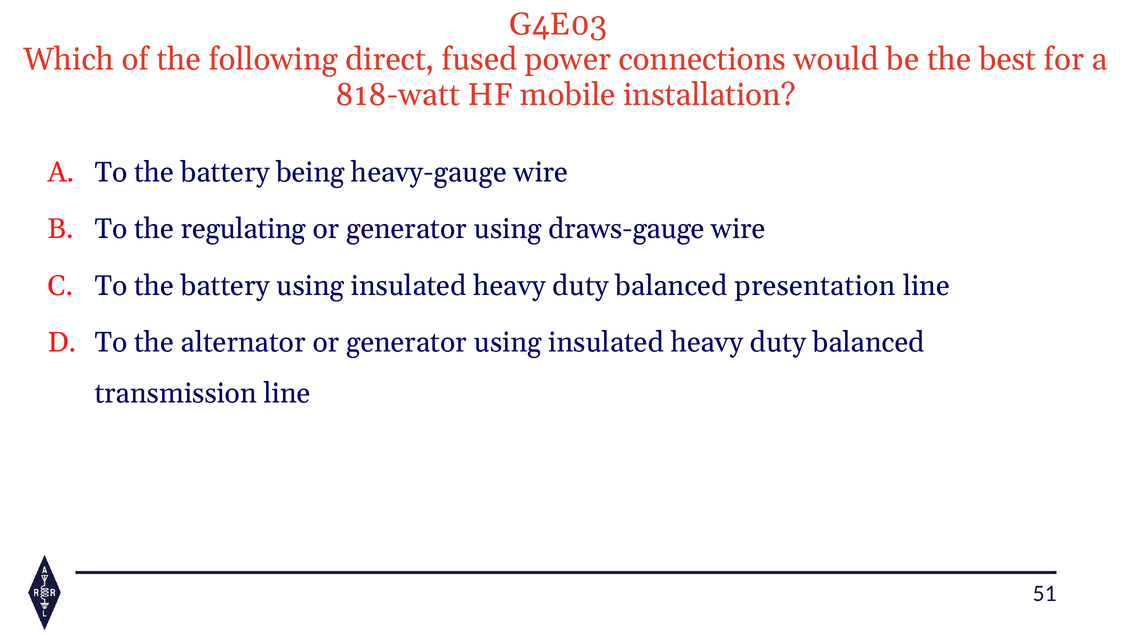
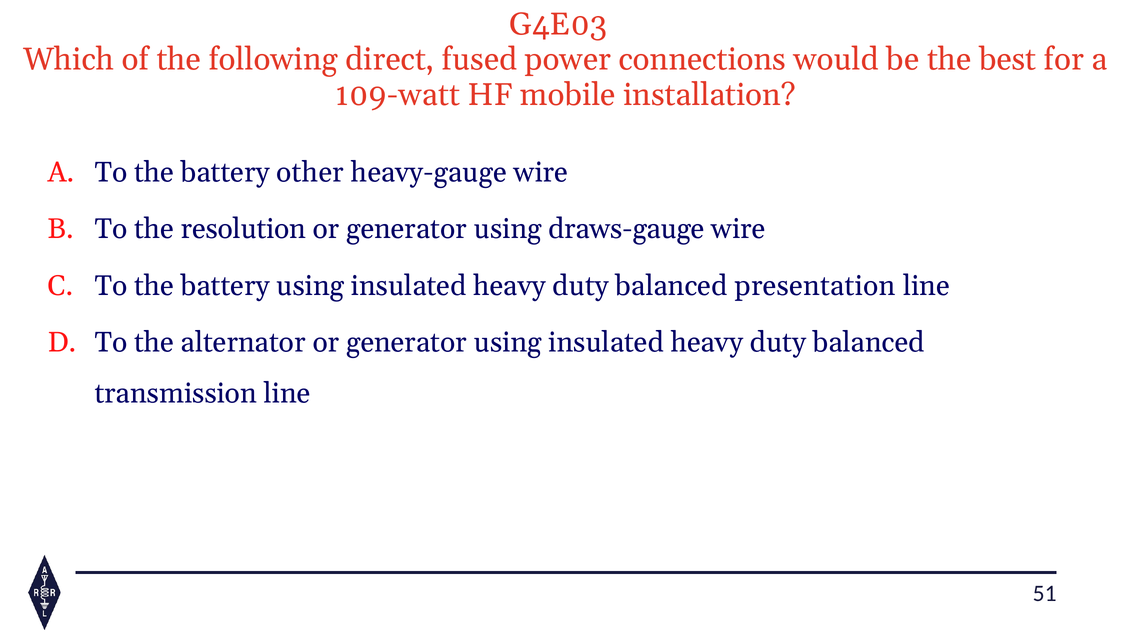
818-watt: 818-watt -> 109-watt (398, 95)
being: being -> other (310, 172)
regulating: regulating -> resolution (243, 229)
